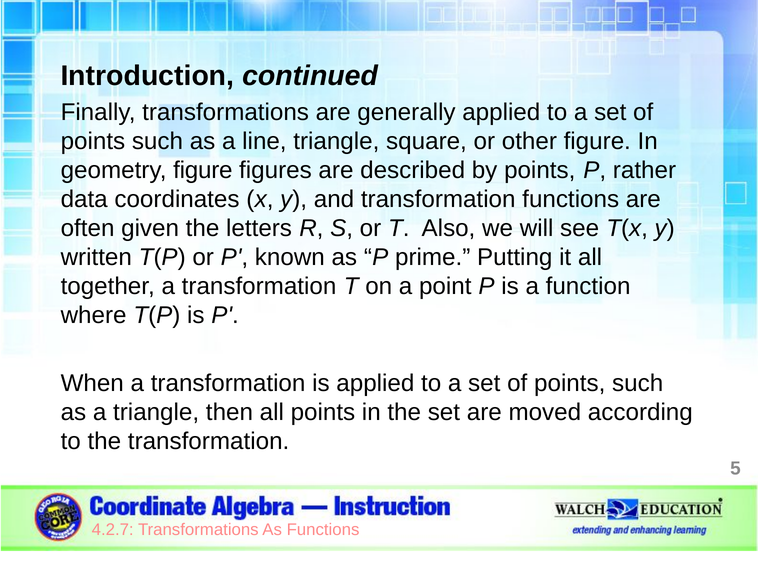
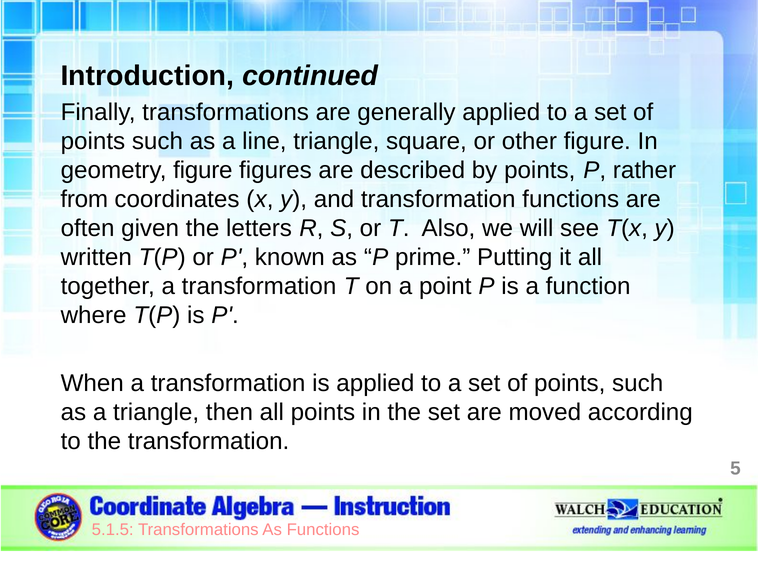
data: data -> from (84, 199)
4.2.7: 4.2.7 -> 5.1.5 (113, 530)
